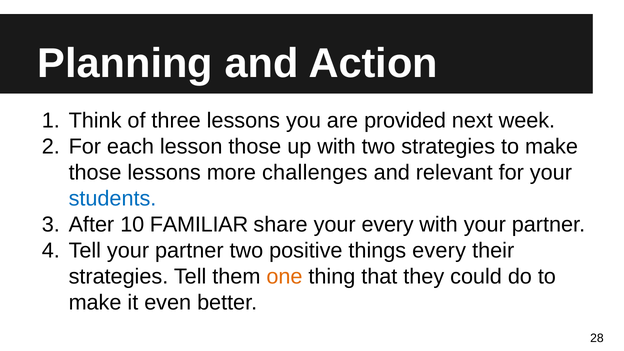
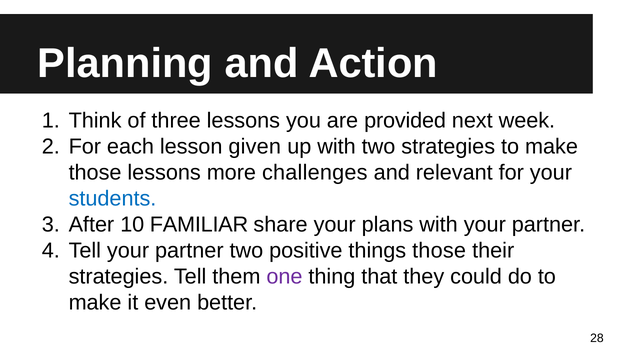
lesson those: those -> given (255, 146)
your every: every -> plans (388, 224)
things every: every -> those (439, 250)
one colour: orange -> purple (284, 276)
